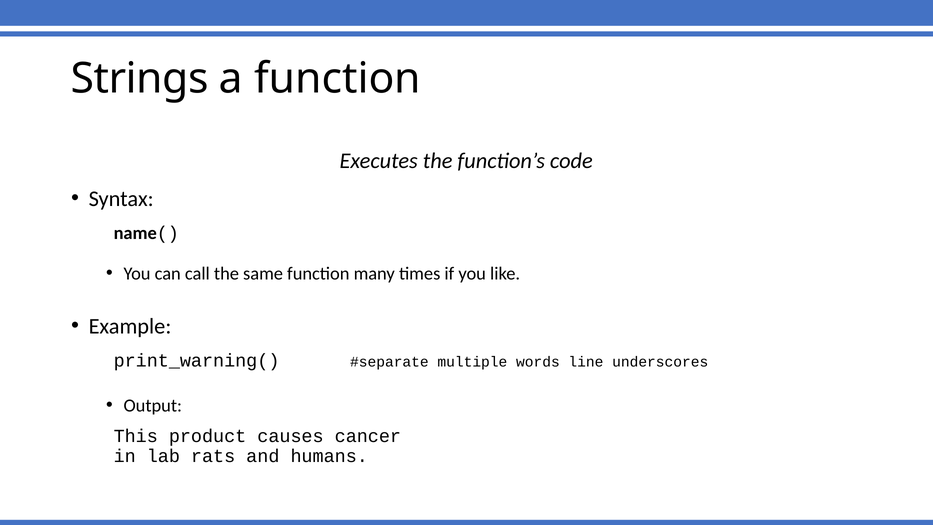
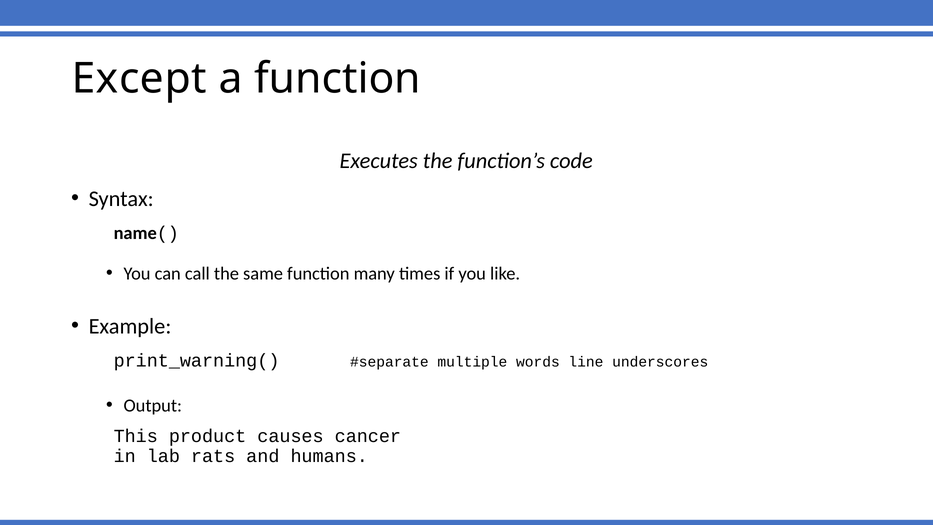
Strings: Strings -> Except (139, 78)
